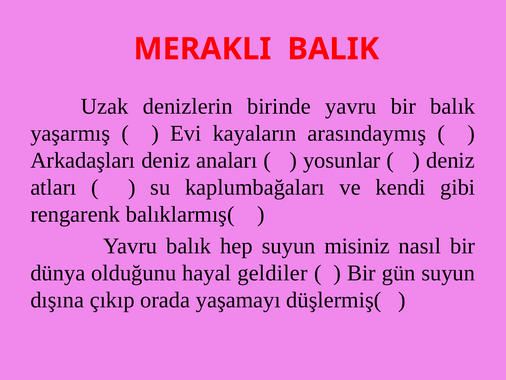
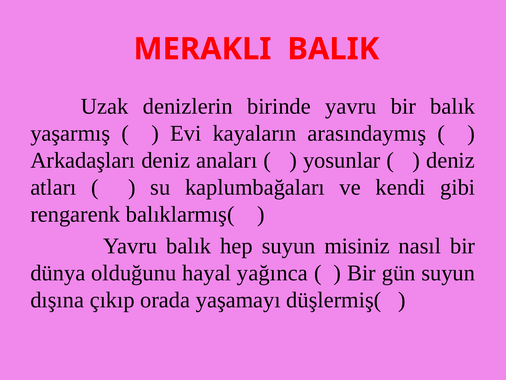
geldiler: geldiler -> yağınca (272, 273)
